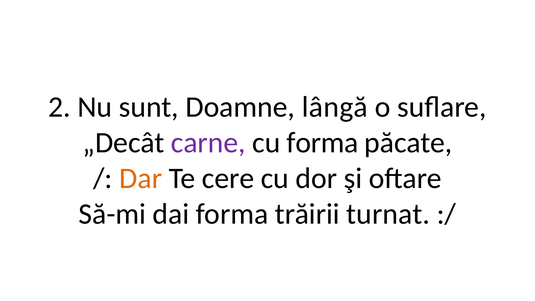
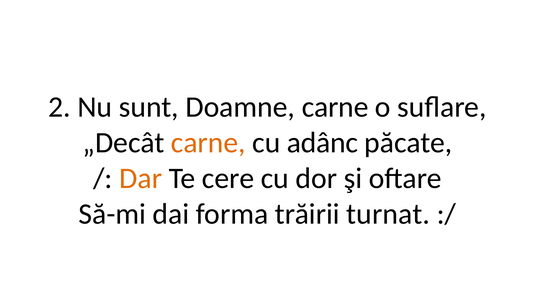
Doamne lângă: lângă -> carne (335, 107)
carne colour: purple -> orange (208, 143)
cu forma: forma -> adânc (322, 143)
